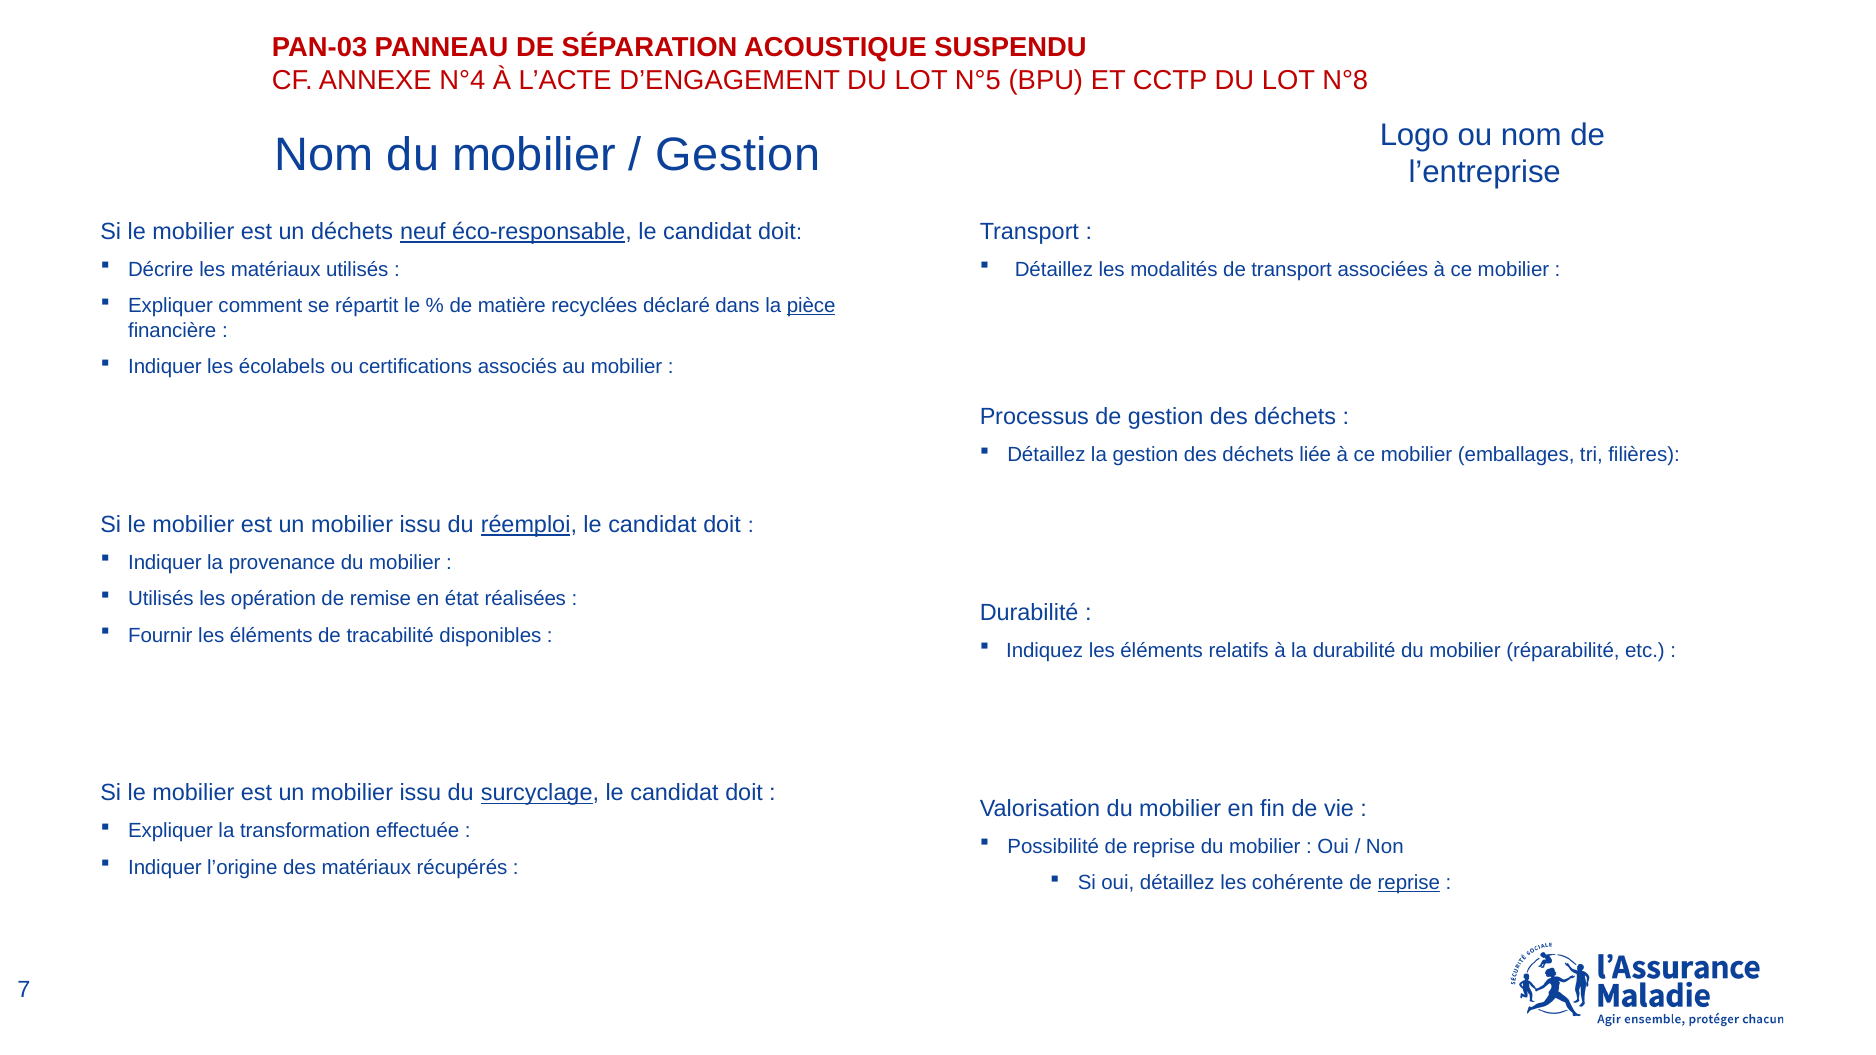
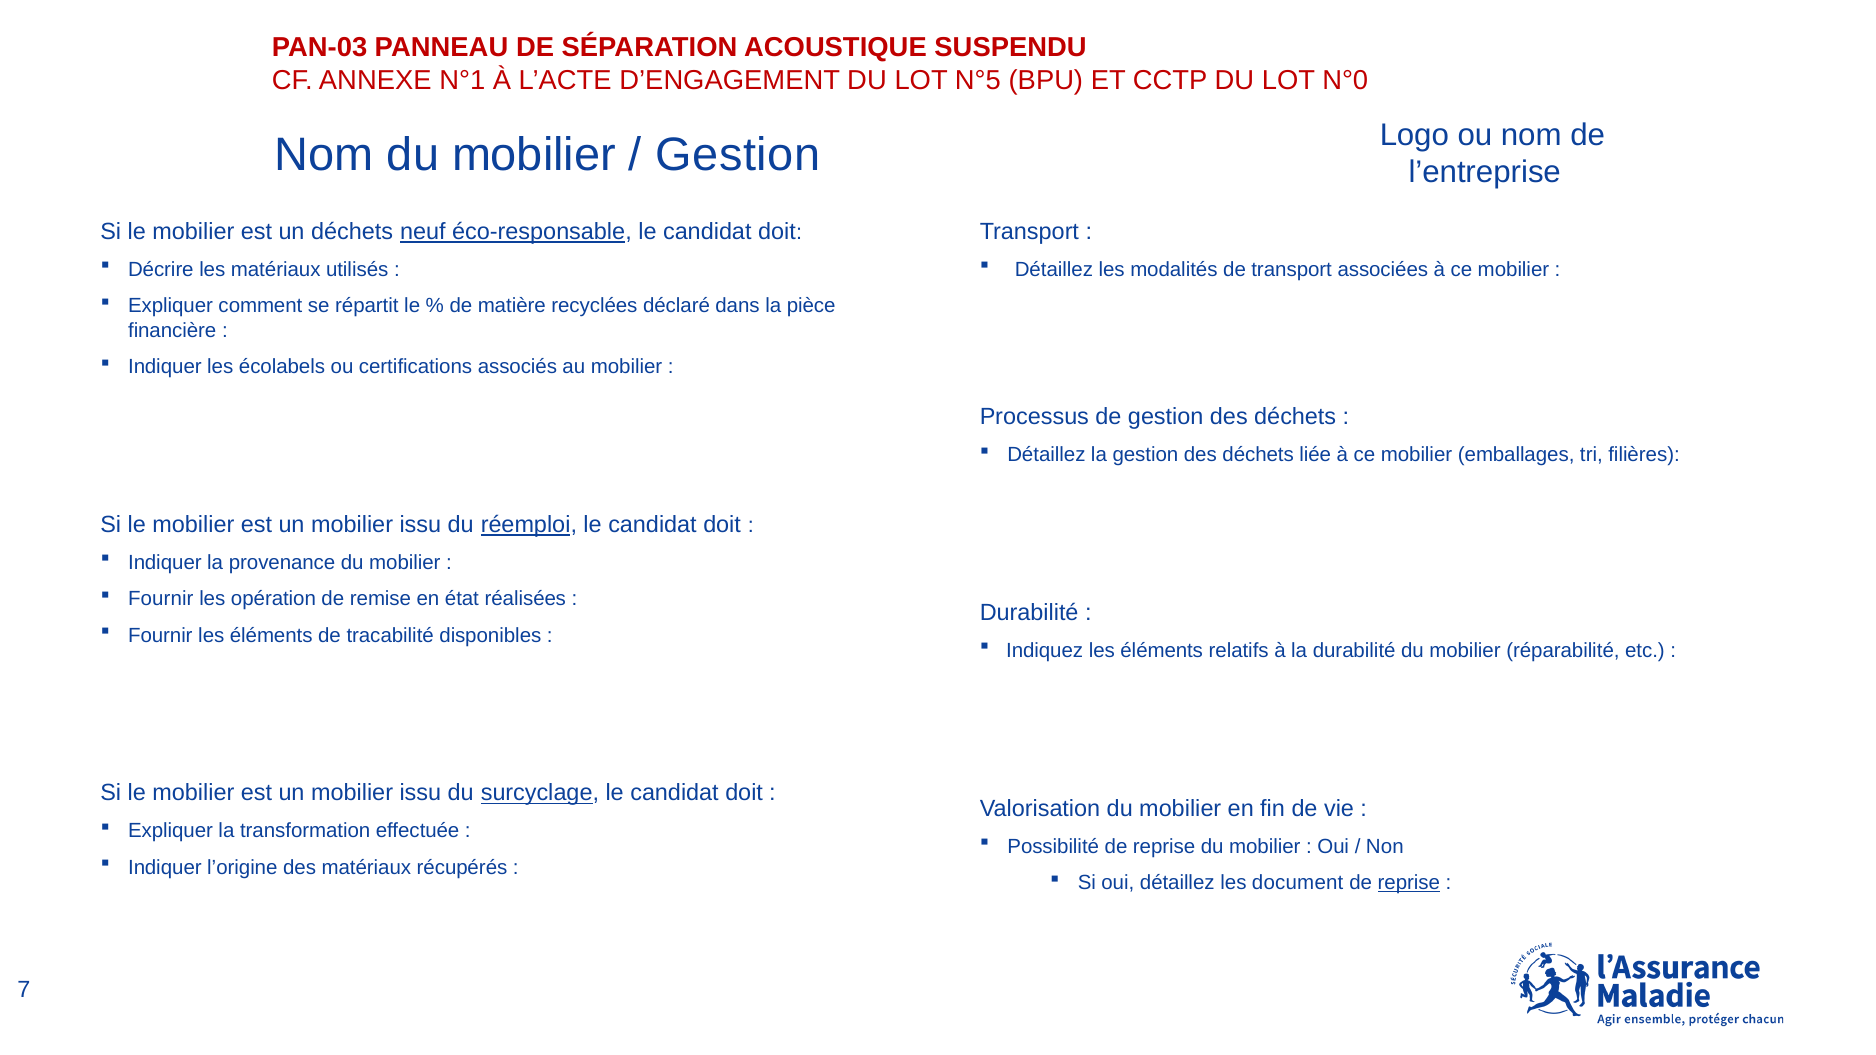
N°4: N°4 -> N°1 (462, 80)
N°8: N°8 -> N°0 (1345, 80)
pièce underline: present -> none (811, 306)
Utilisés: Utilisés -> Fournir (161, 599)
cohérente: cohérente -> document (1298, 883)
